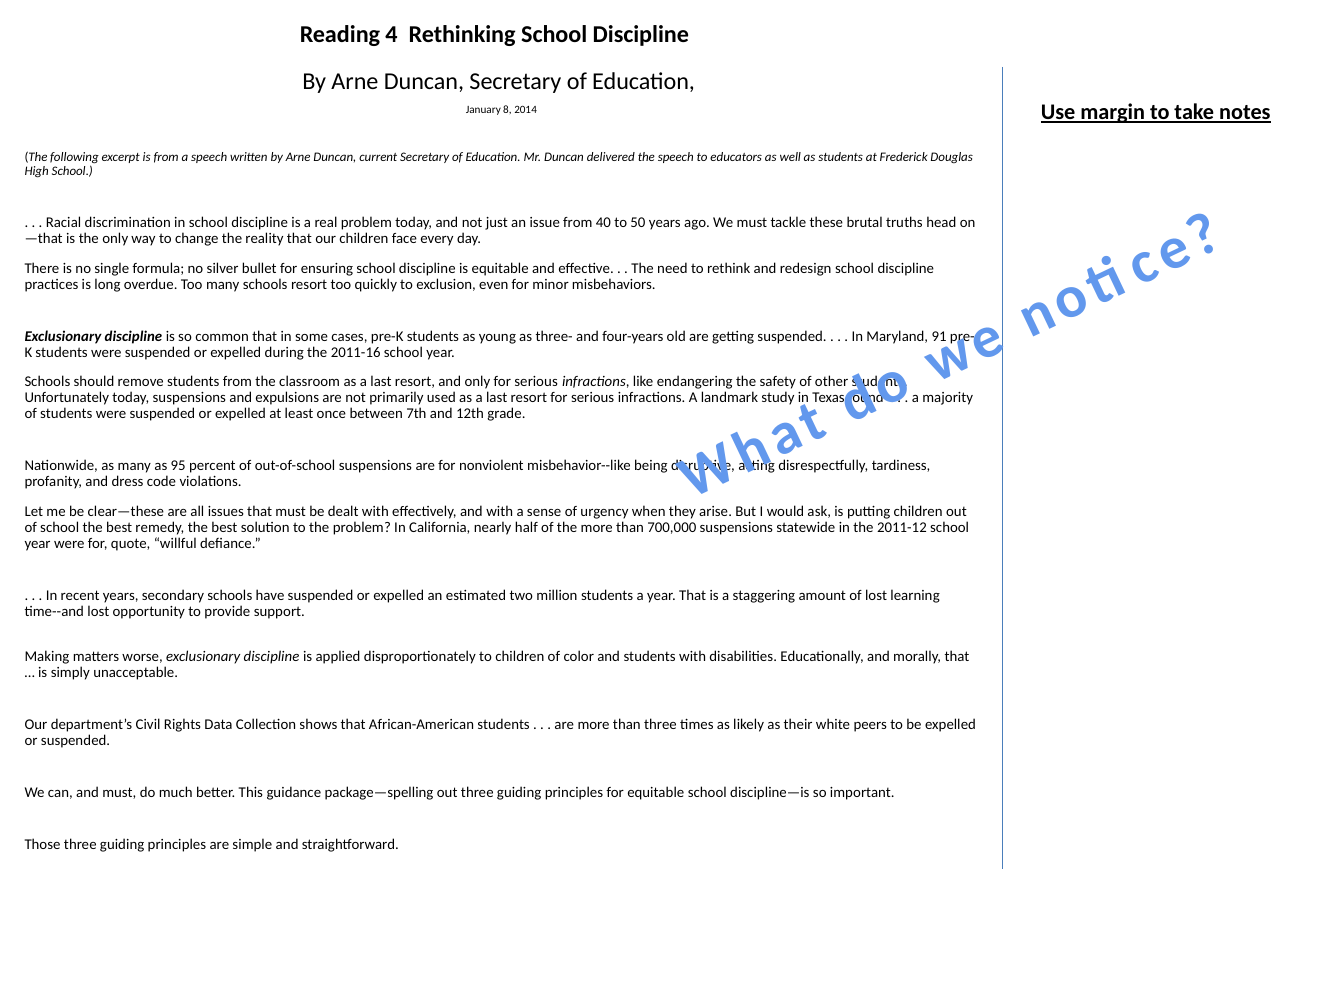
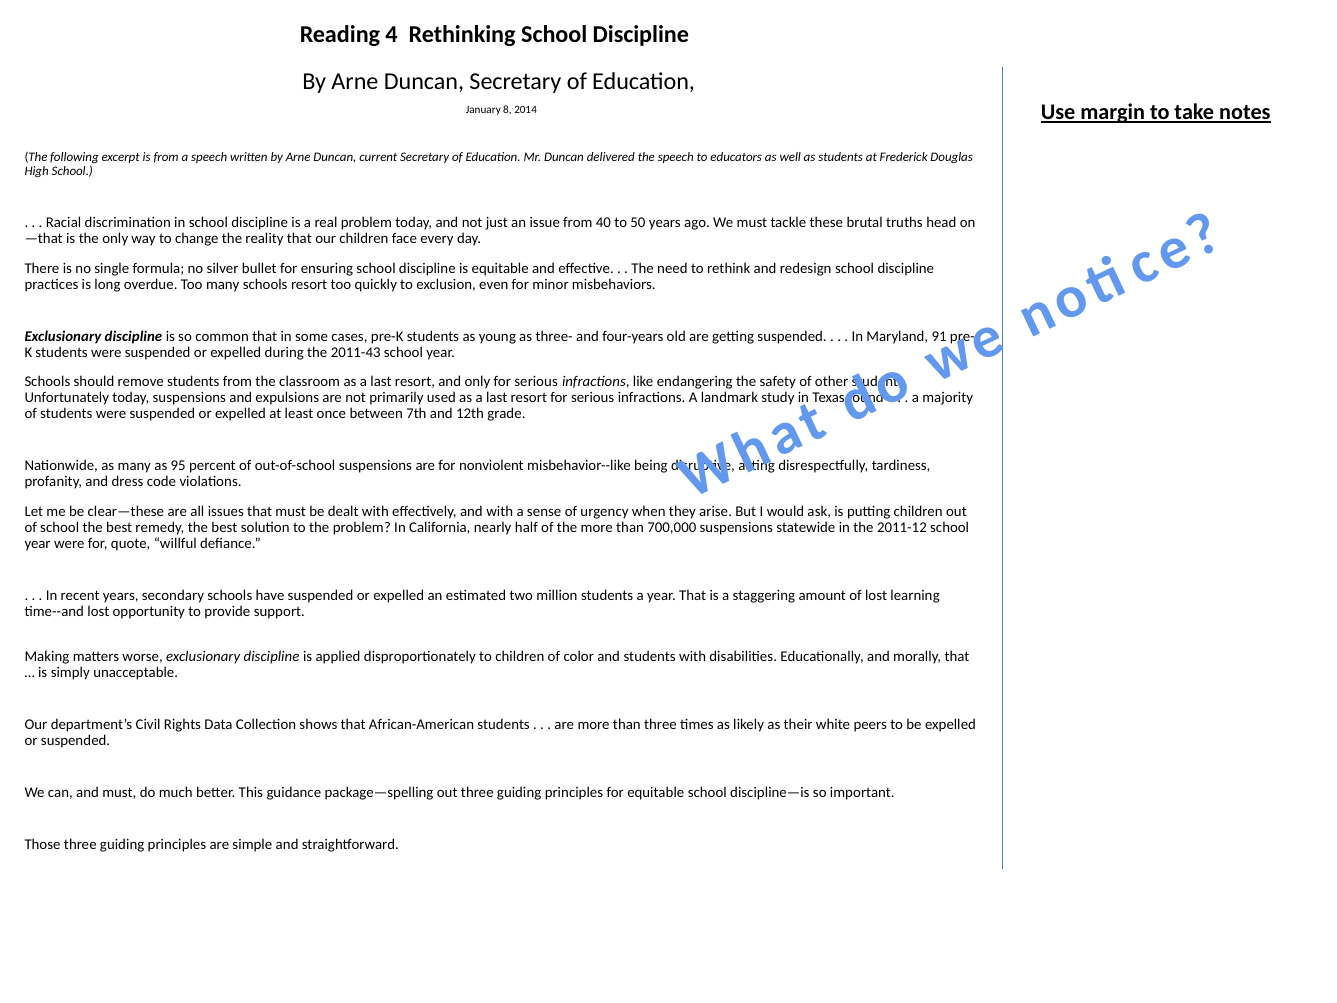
2011-16: 2011-16 -> 2011-43 (356, 352)
